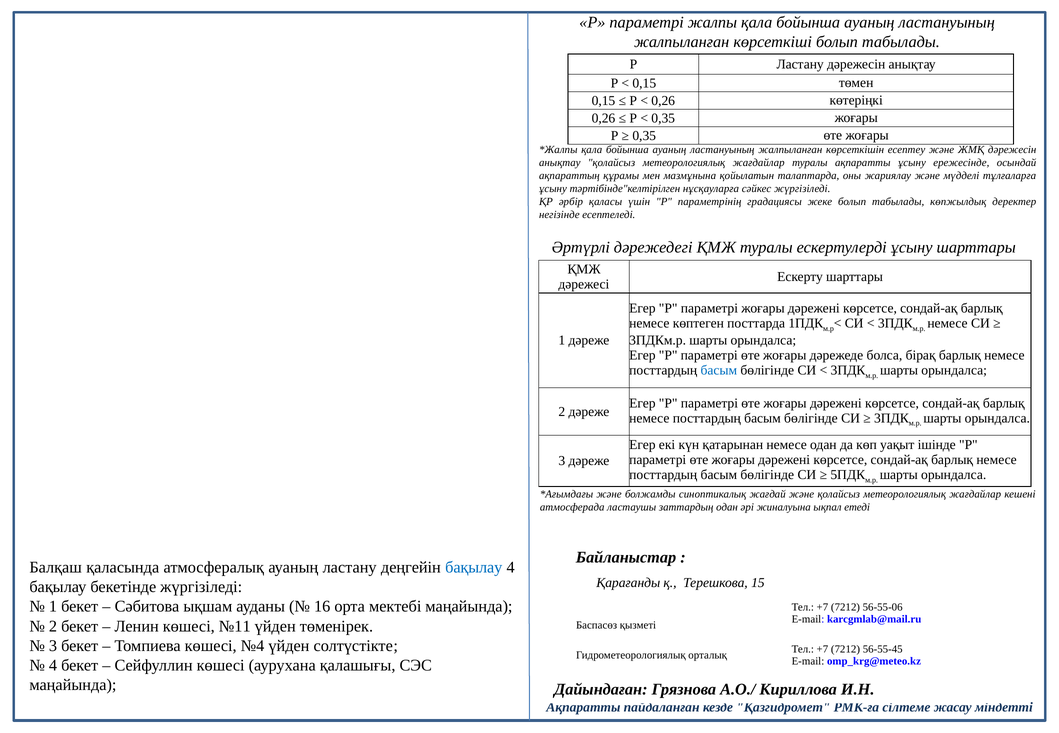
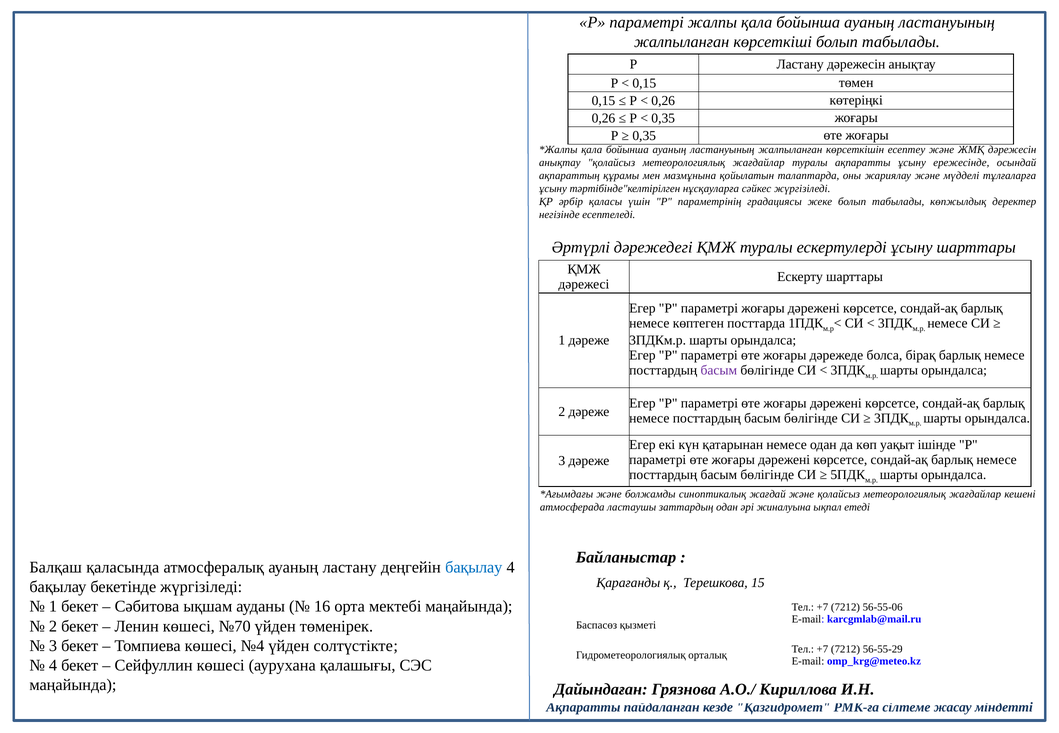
басым colour: blue -> purple (719, 370)
№11: №11 -> №70 (235, 626)
56-55-45: 56-55-45 -> 56-55-29 (883, 649)
